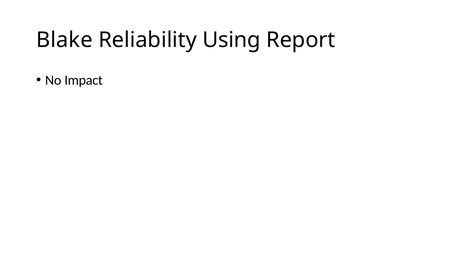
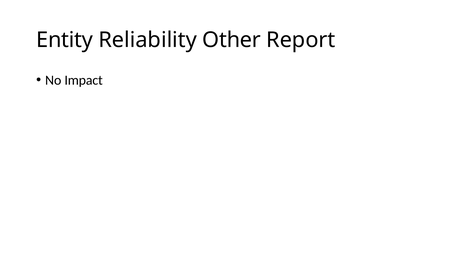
Blake: Blake -> Entity (65, 40)
Using: Using -> Other (232, 40)
